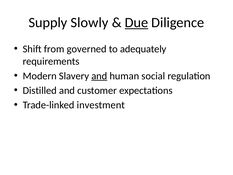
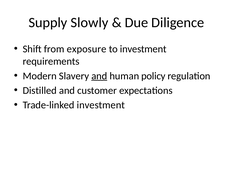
Due underline: present -> none (136, 23)
governed: governed -> exposure (87, 49)
to adequately: adequately -> investment (143, 49)
social: social -> policy (153, 76)
